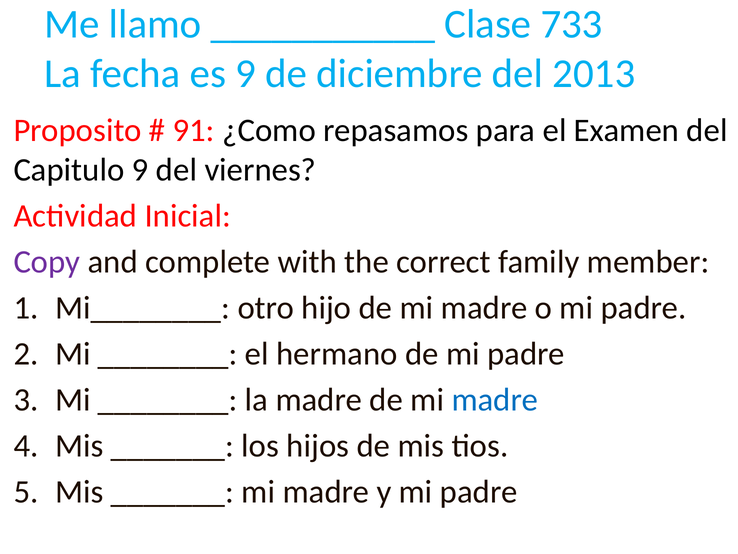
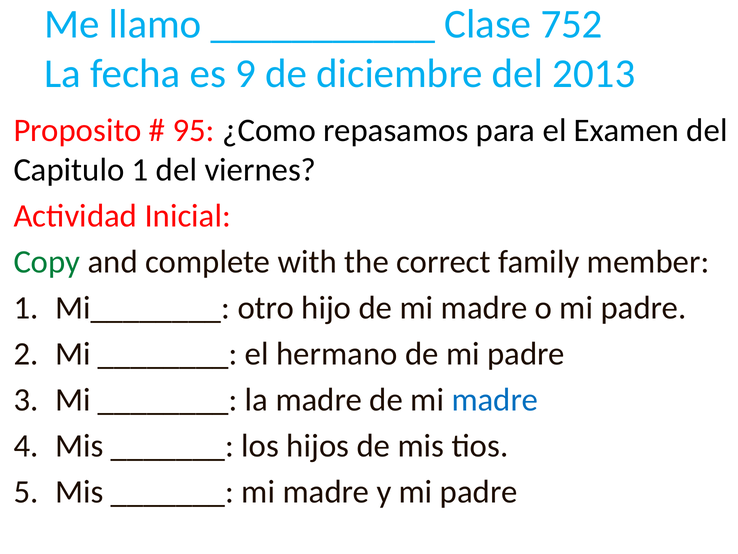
733: 733 -> 752 (572, 24)
91: 91 -> 95 (194, 130)
Capitulo 9: 9 -> 1 (140, 170)
Copy colour: purple -> green (47, 262)
